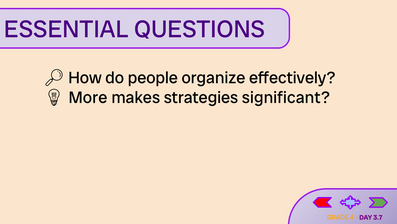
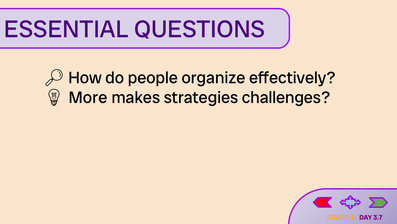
significant: significant -> challenges (286, 97)
